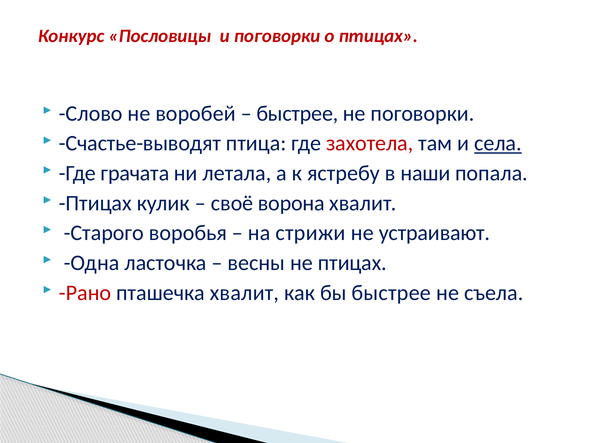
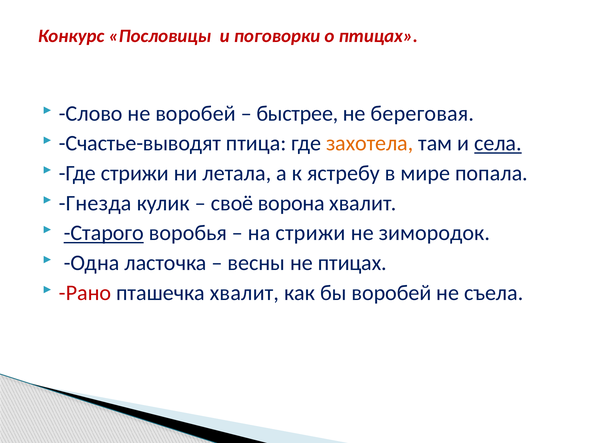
не поговорки: поговорки -> береговая (422, 113)
захотела colour: red -> orange (370, 143)
Где грачата: грачата -> стрижи (135, 173)
наши: наши -> мире (425, 173)
Птицах: Птицах -> Гнезда (95, 203)
Старого underline: none -> present (104, 233)
устраивают: устраивают -> зимородок (434, 233)
бы быстрее: быстрее -> воробей (391, 292)
